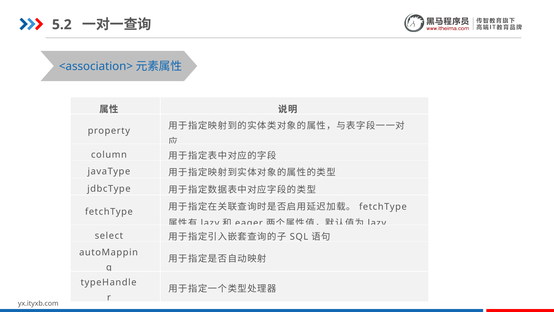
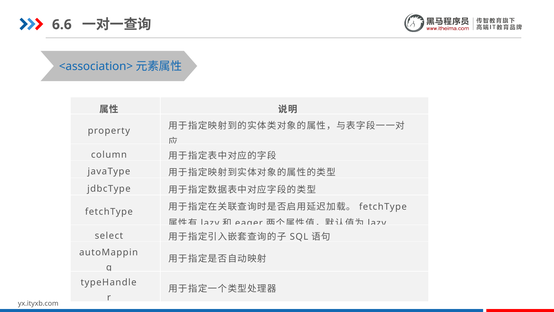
5.2: 5.2 -> 6.6 (62, 25)
